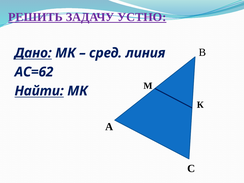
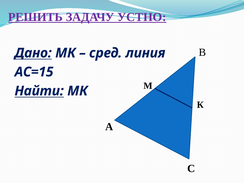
АС=62: АС=62 -> АС=15 (34, 72)
